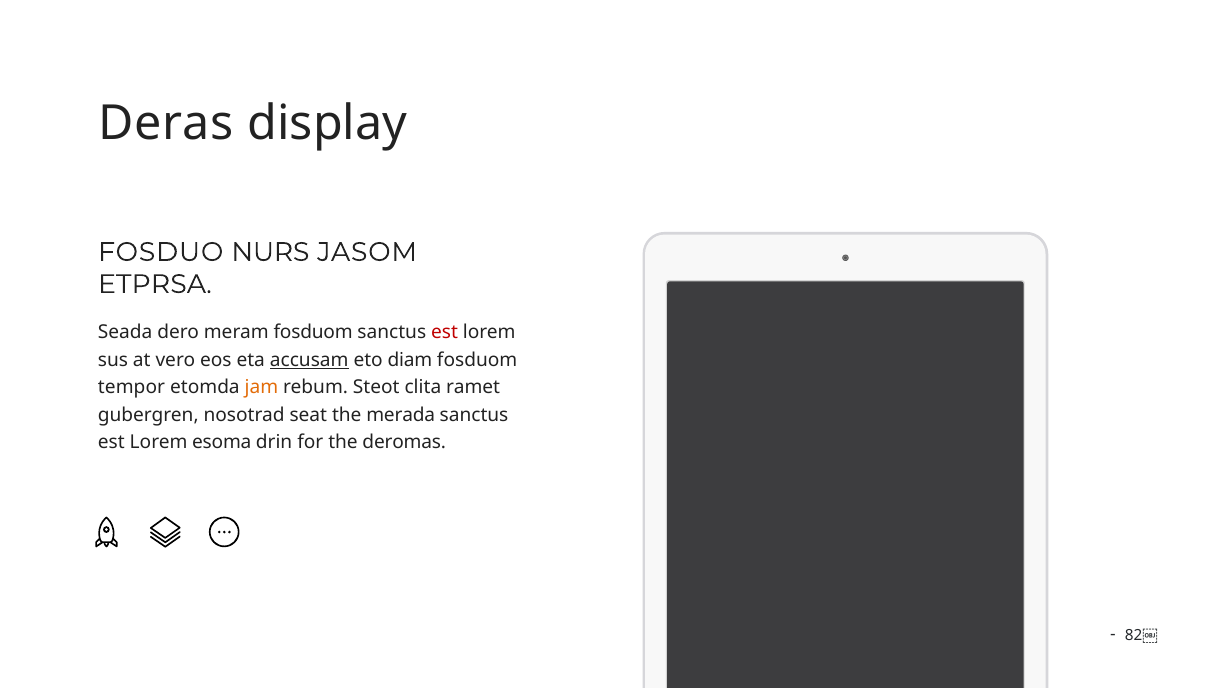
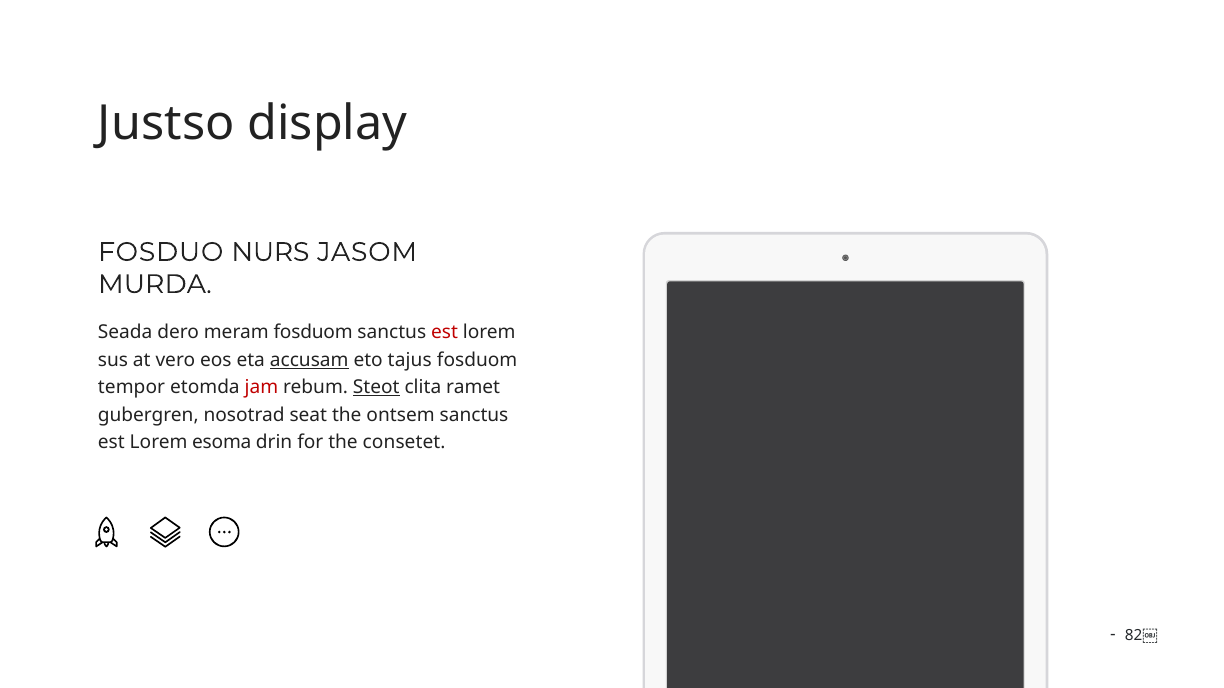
Deras: Deras -> Justso (166, 124)
ETPRSA: ETPRSA -> MURDA (155, 284)
diam: diam -> tajus (410, 360)
jam colour: orange -> red (261, 388)
Steot underline: none -> present (376, 388)
merada: merada -> ontsem (401, 415)
deromas: deromas -> consetet (404, 443)
